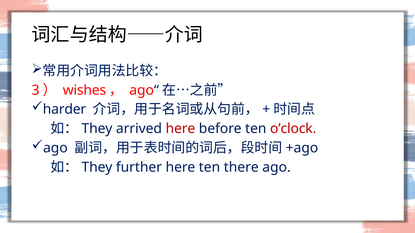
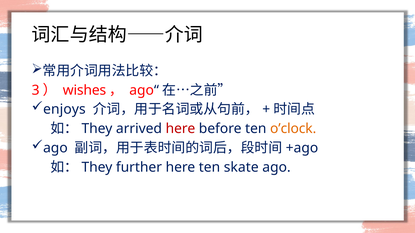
harder: harder -> enjoys (64, 110)
o’clock colour: red -> orange (293, 129)
there: there -> skate (241, 167)
